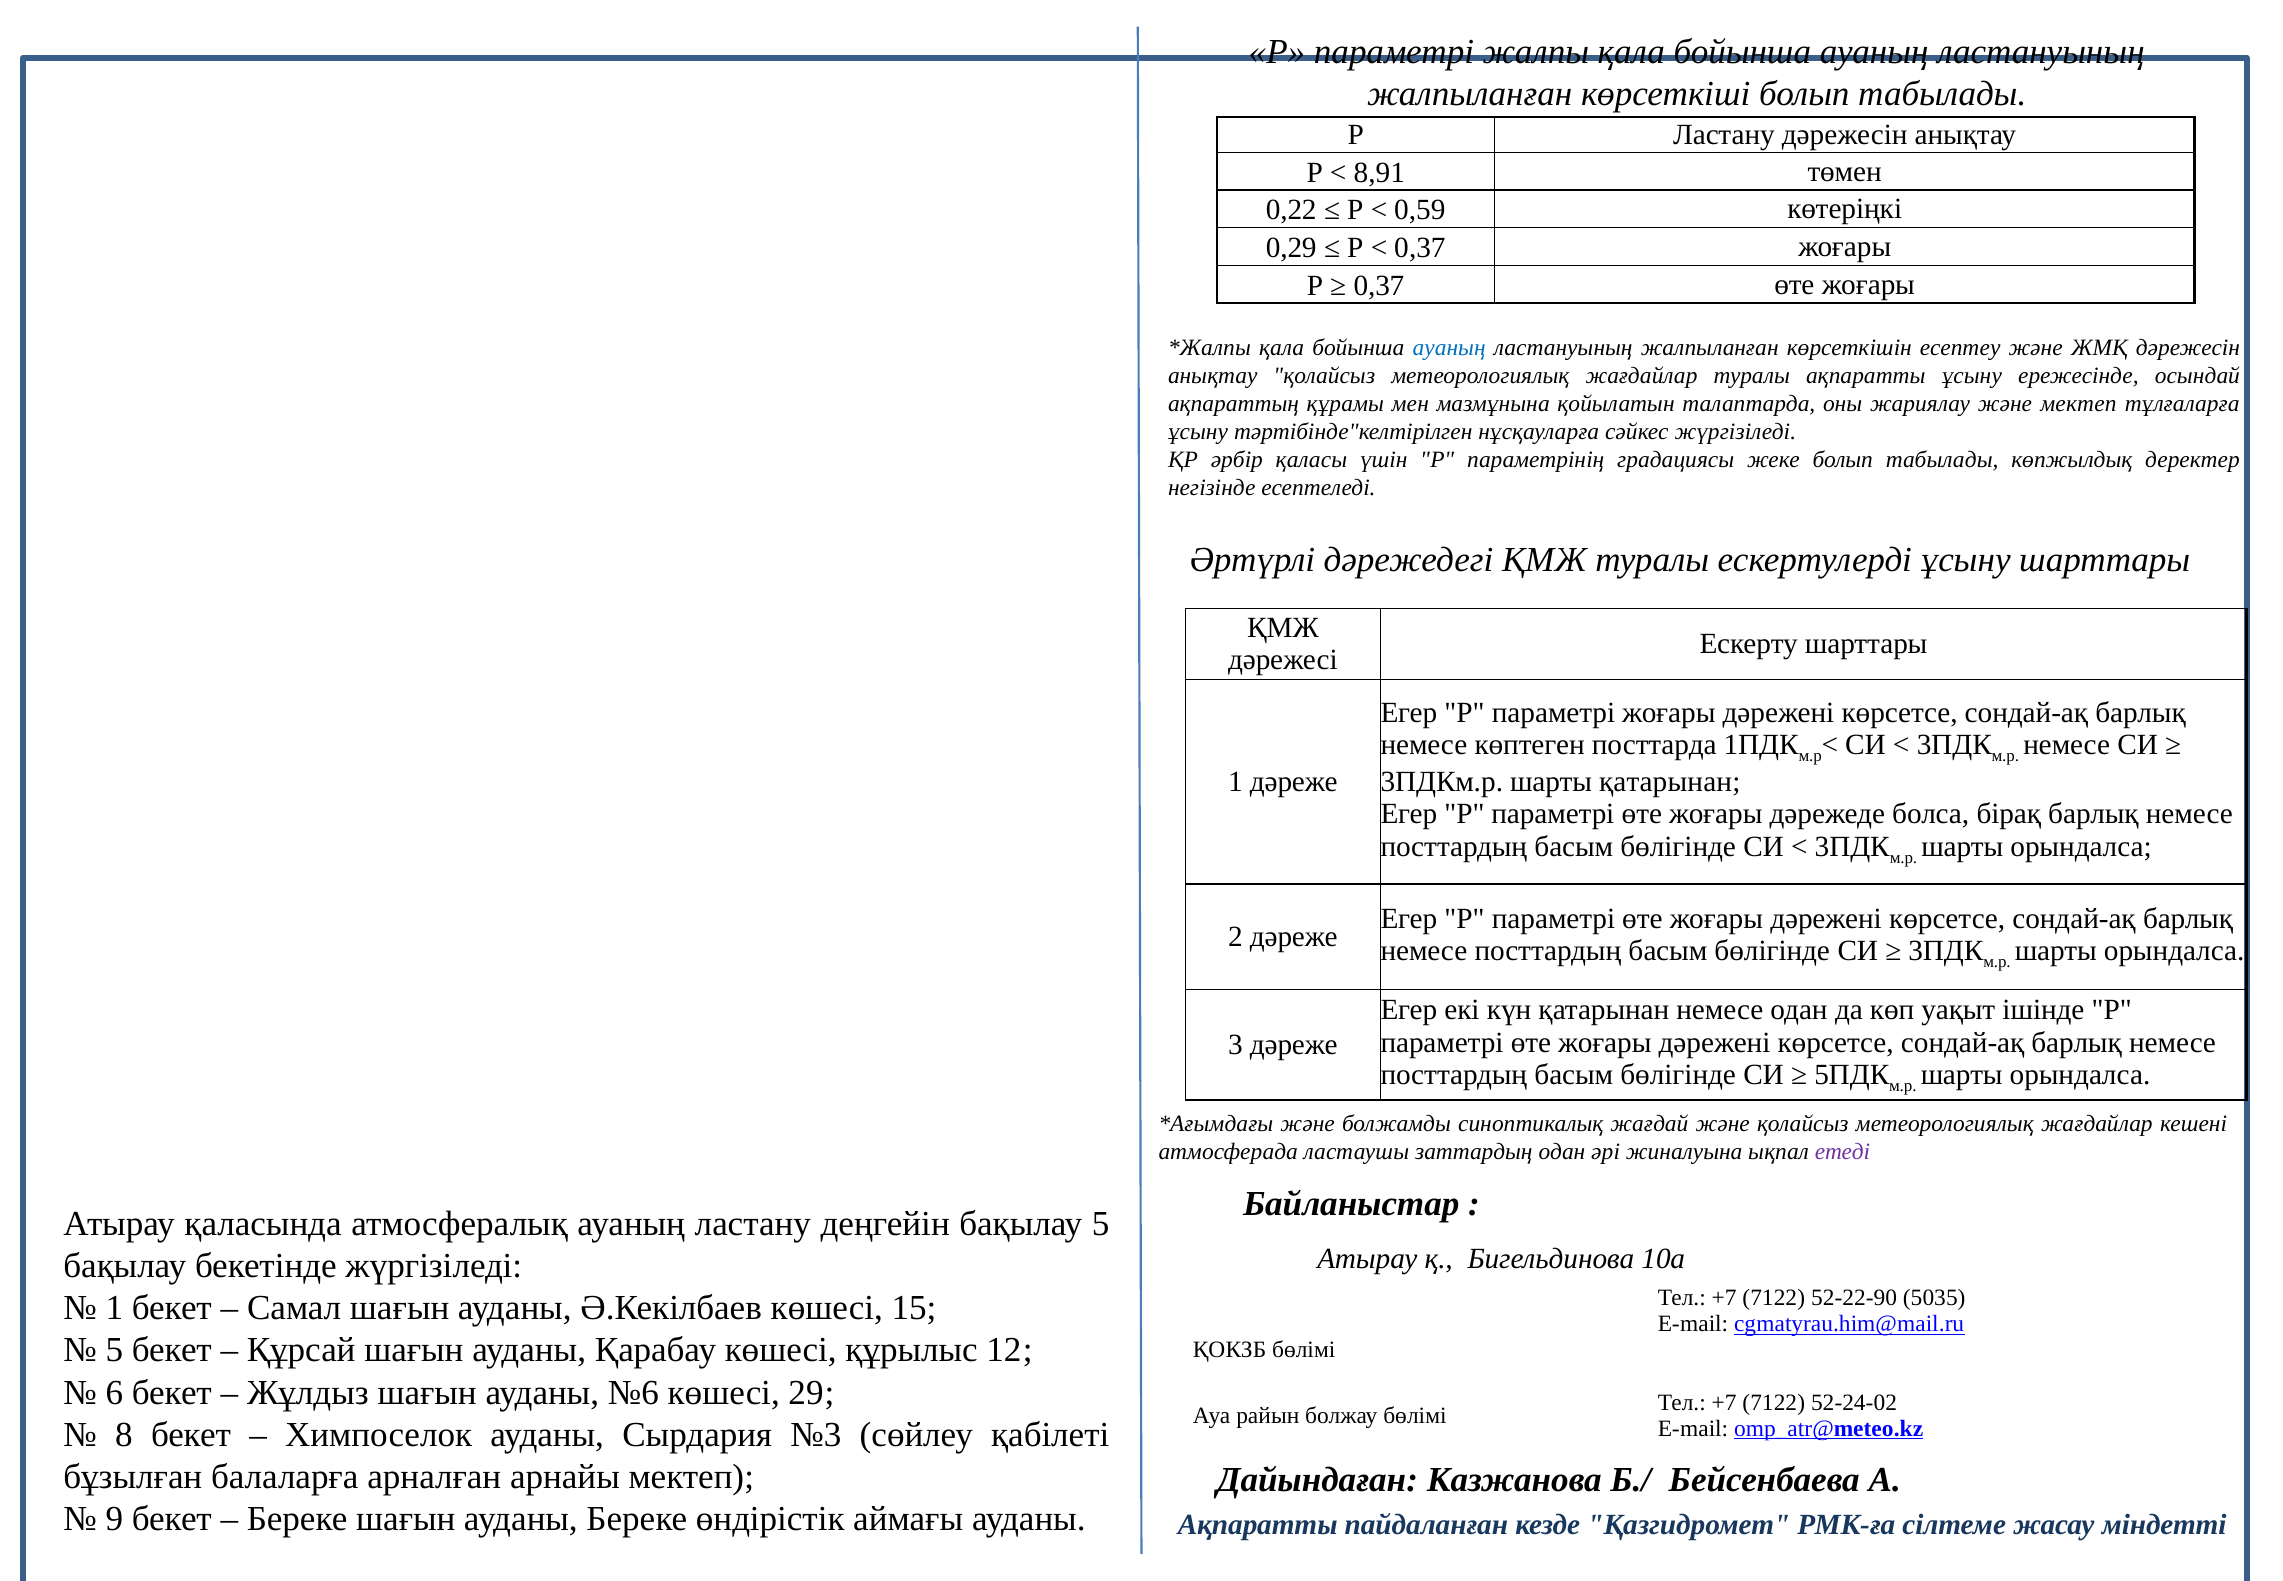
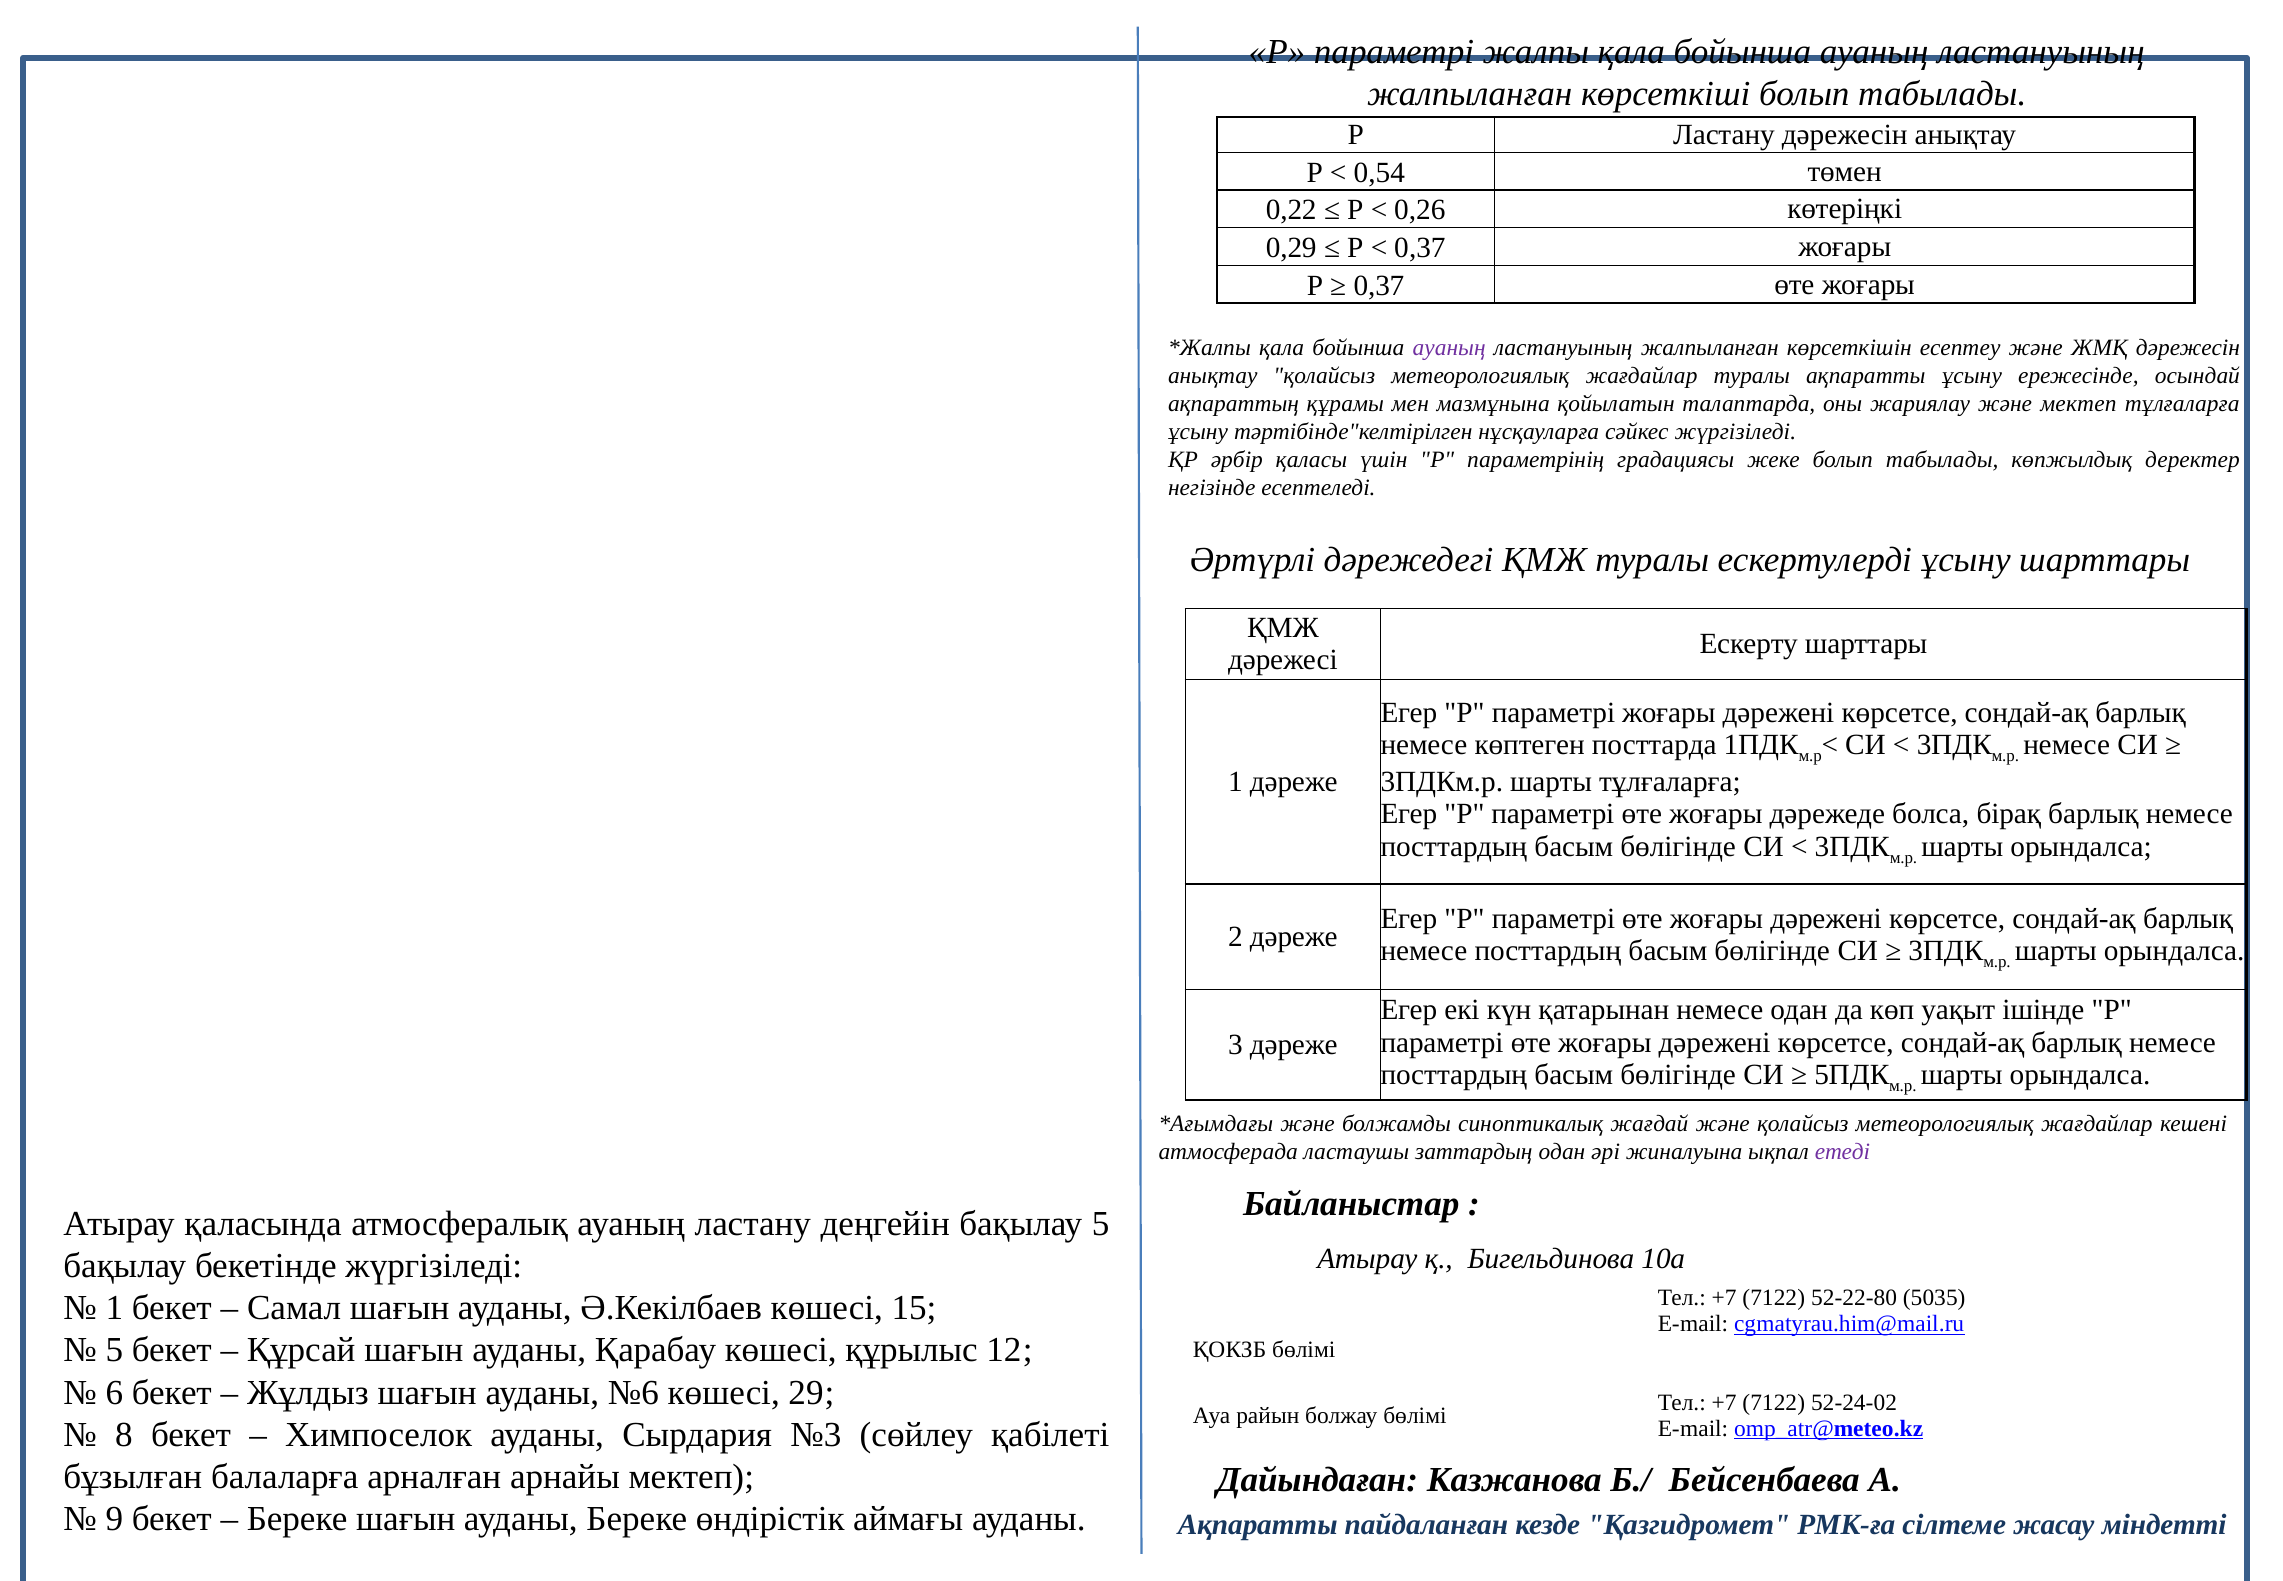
8,91: 8,91 -> 0,54 (1379, 172)
0,59: 0,59 -> 0,26 (1420, 210)
ауаның colour: blue -> purple (1449, 348)
шарты қатарынан: қатарынан -> тұлғаларға (1670, 782)
52-22-90: 52-22-90 -> 52-22-80 (1854, 1298)
